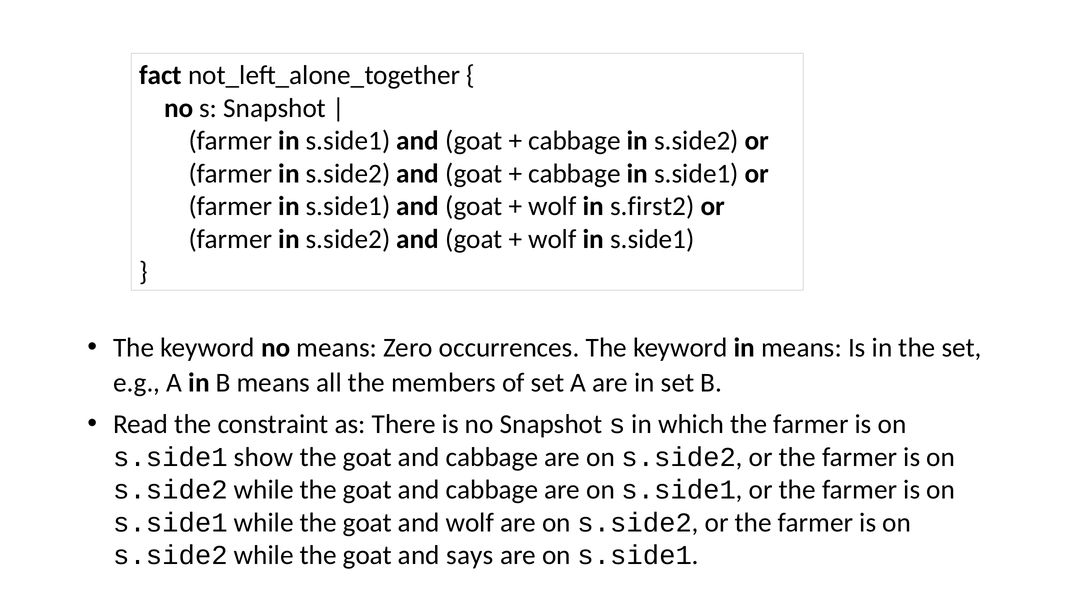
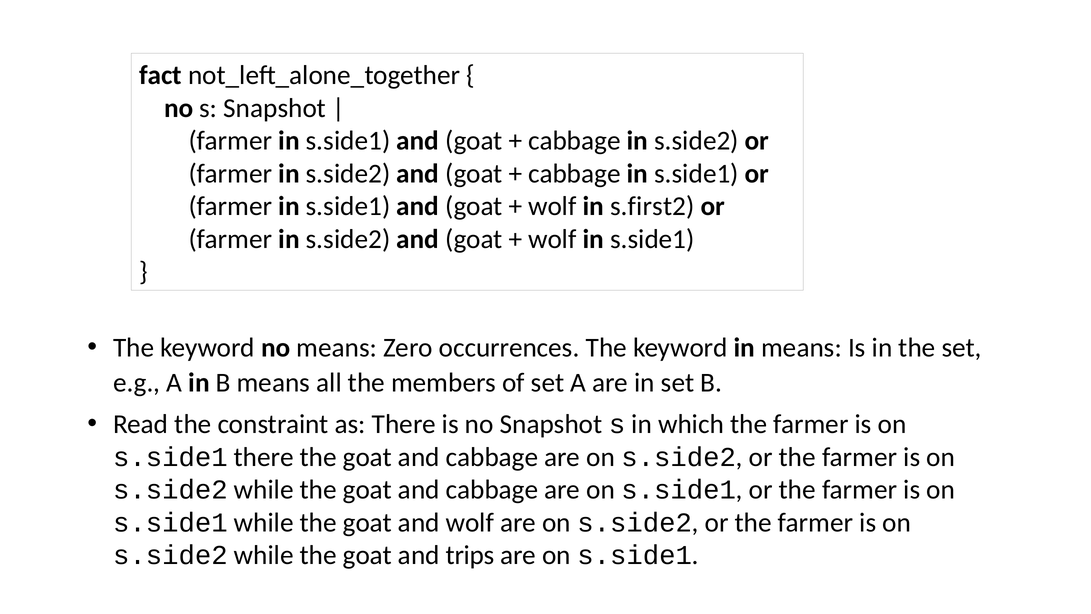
s.side1 show: show -> there (264, 457)
says: says -> trips (470, 555)
